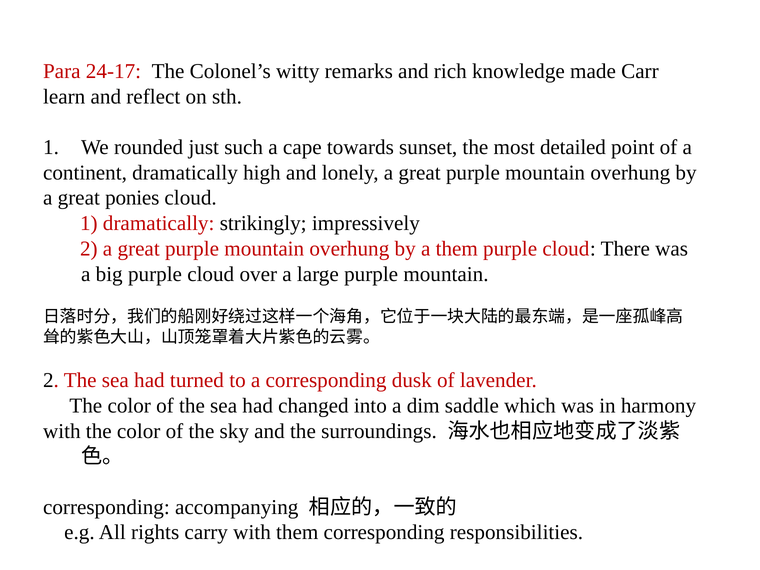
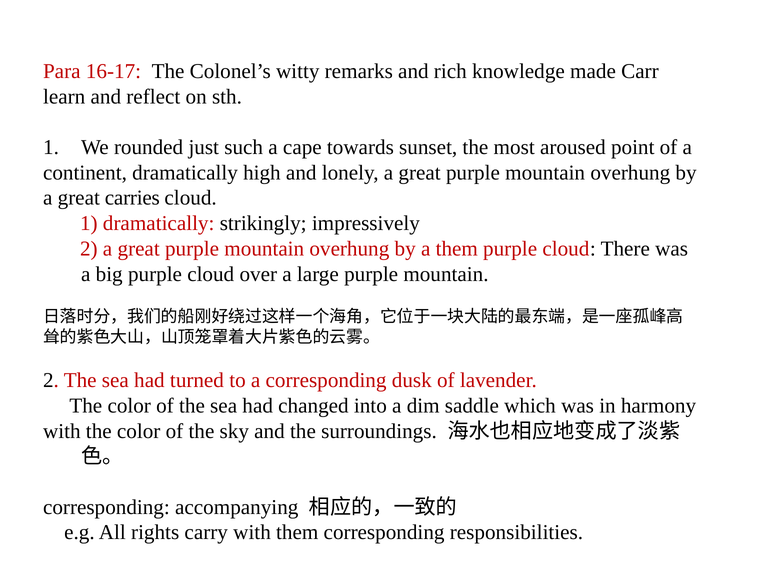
24-17: 24-17 -> 16-17 (113, 71)
detailed: detailed -> aroused (573, 147)
ponies: ponies -> carries (132, 198)
